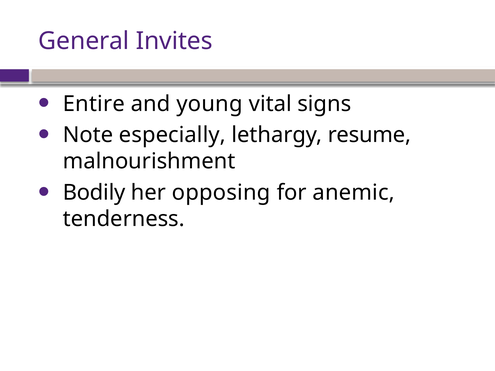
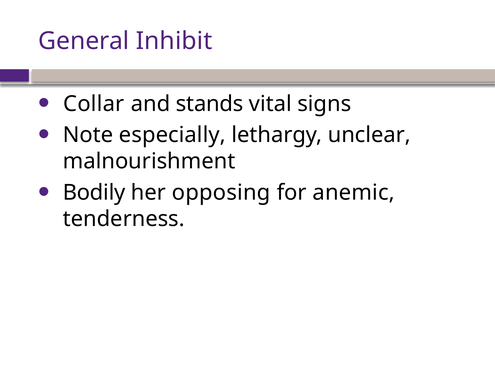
Invites: Invites -> Inhibit (174, 41)
Entire: Entire -> Collar (94, 104)
young: young -> stands (210, 104)
resume: resume -> unclear (369, 135)
